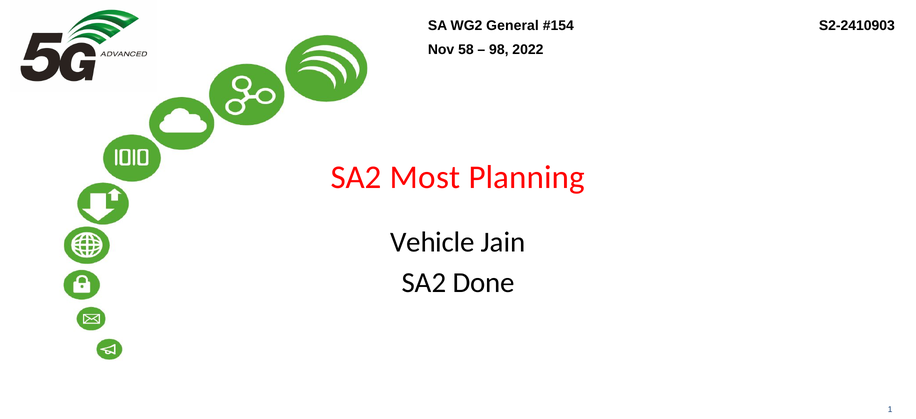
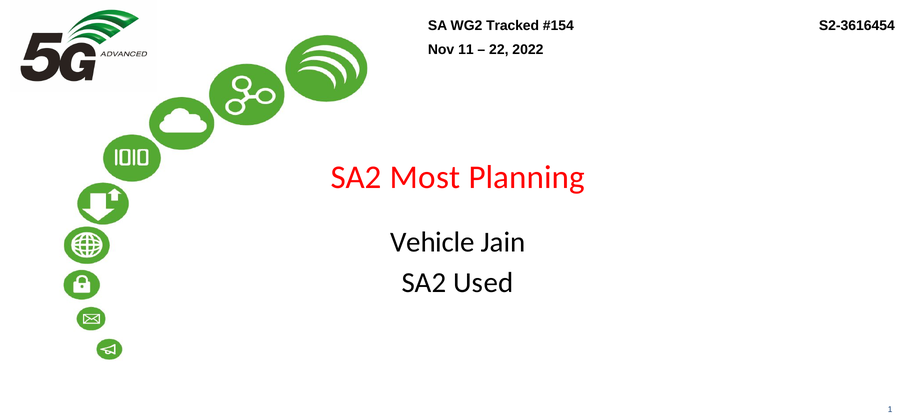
General: General -> Tracked (513, 26)
S2-2410903: S2-2410903 -> S2-3616454 (857, 26)
58: 58 -> 11 (466, 49)
98: 98 -> 22 (499, 49)
Done: Done -> Used (483, 283)
